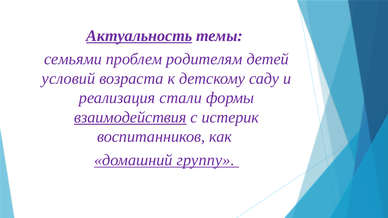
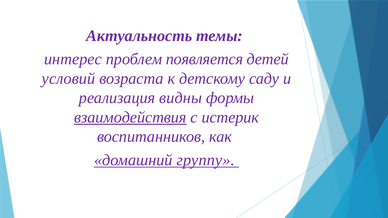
Актуальность underline: present -> none (139, 36)
семьями: семьями -> интерес (73, 59)
родителям: родителям -> появляется (204, 59)
стали: стали -> видны (181, 98)
